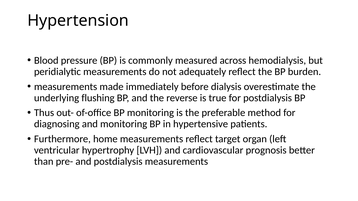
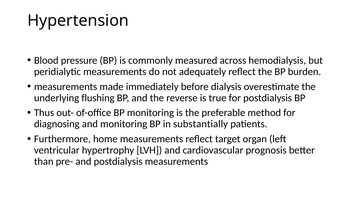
hypertensive: hypertensive -> substantially (201, 124)
